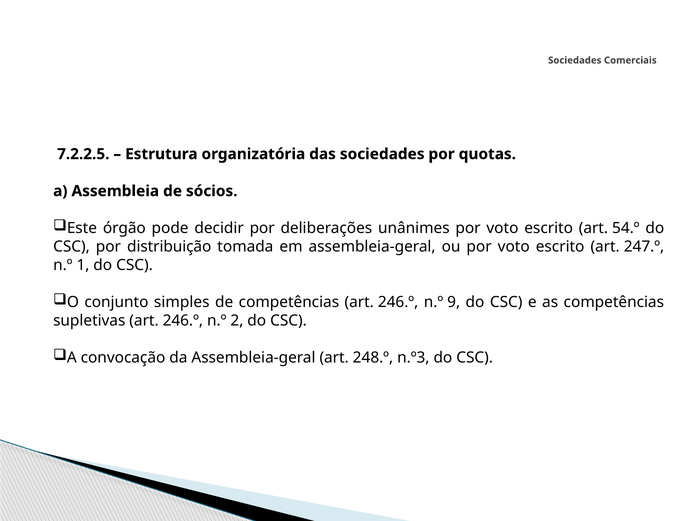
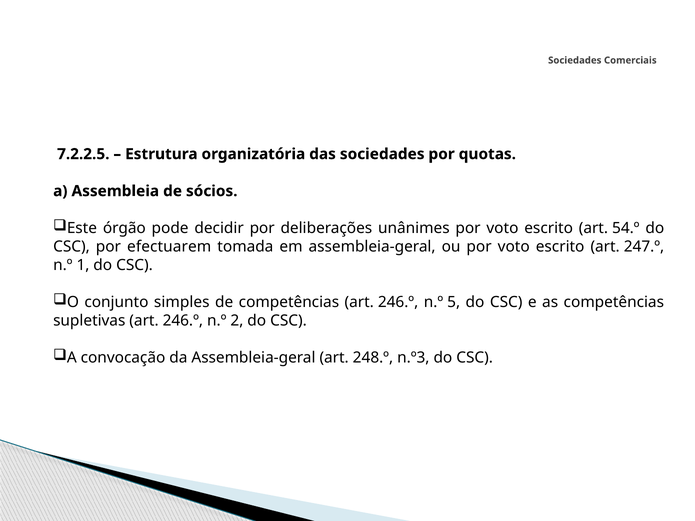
distribuição: distribuição -> efectuarem (169, 247)
9: 9 -> 5 (454, 302)
